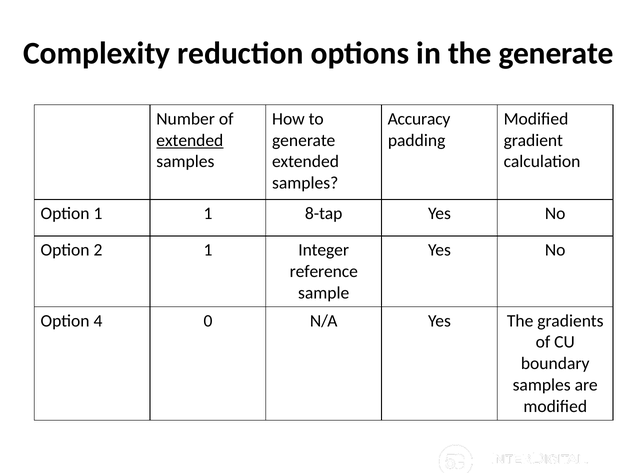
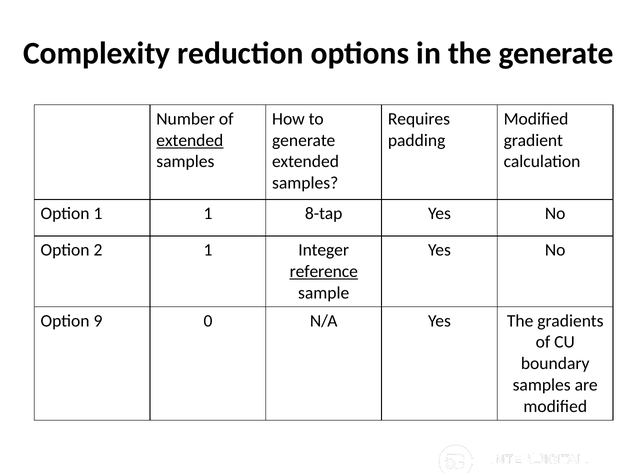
Accuracy: Accuracy -> Requires (419, 119)
reference underline: none -> present (324, 272)
4: 4 -> 9 (98, 321)
